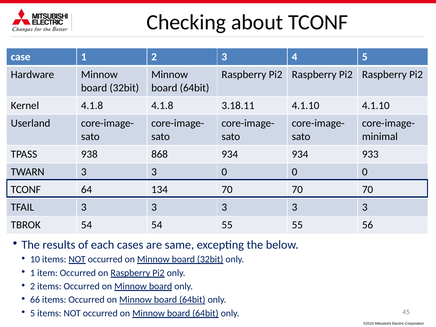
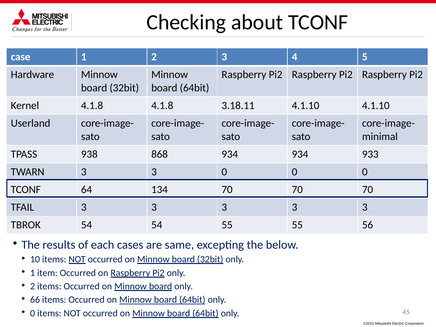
5: 5 -> 0 (33, 313)
